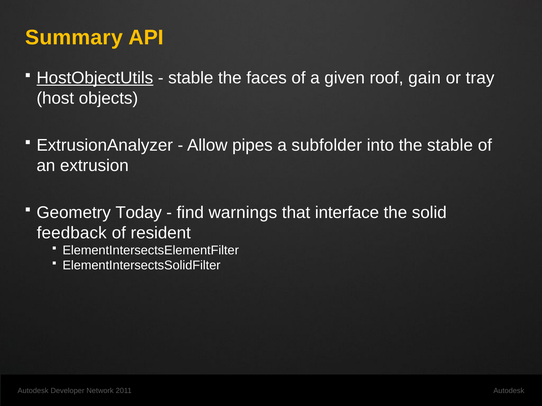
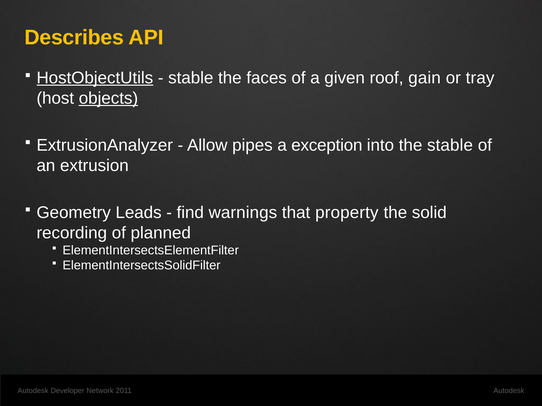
Summary: Summary -> Describes (74, 38)
objects underline: none -> present (108, 98)
subfolder: subfolder -> exception (327, 145)
Today: Today -> Leads (139, 213)
interface: interface -> property (347, 213)
feedback: feedback -> recording (72, 233)
resident: resident -> planned (161, 233)
